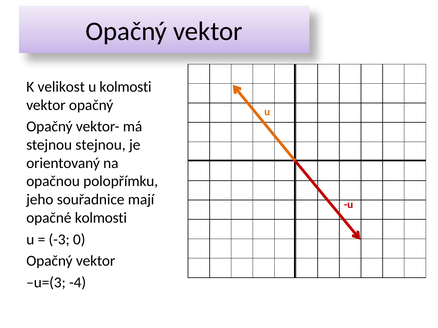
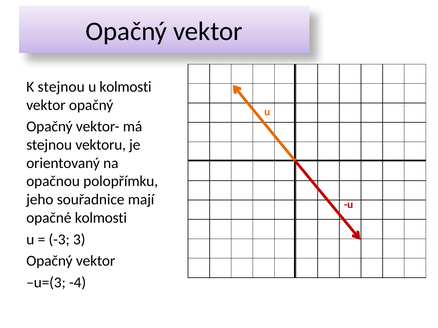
K velikost: velikost -> stejnou (61, 87)
stejnou stejnou: stejnou -> vektoru (101, 145)
0: 0 -> 3 (79, 240)
